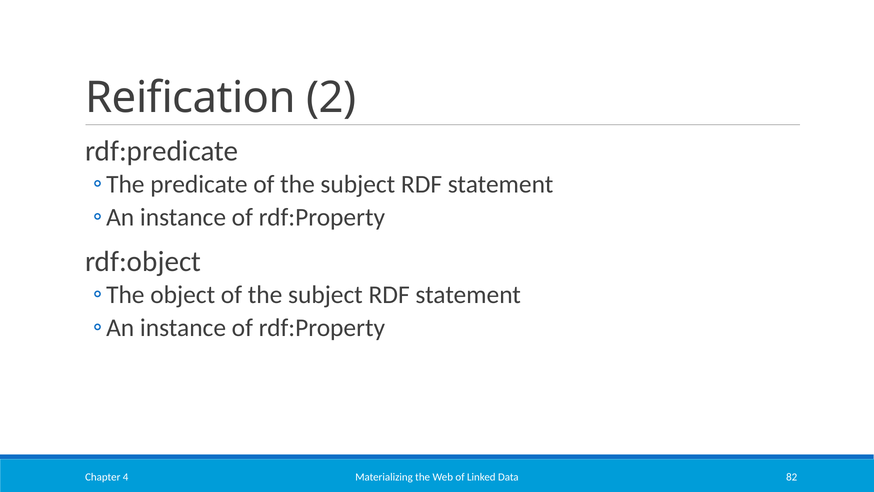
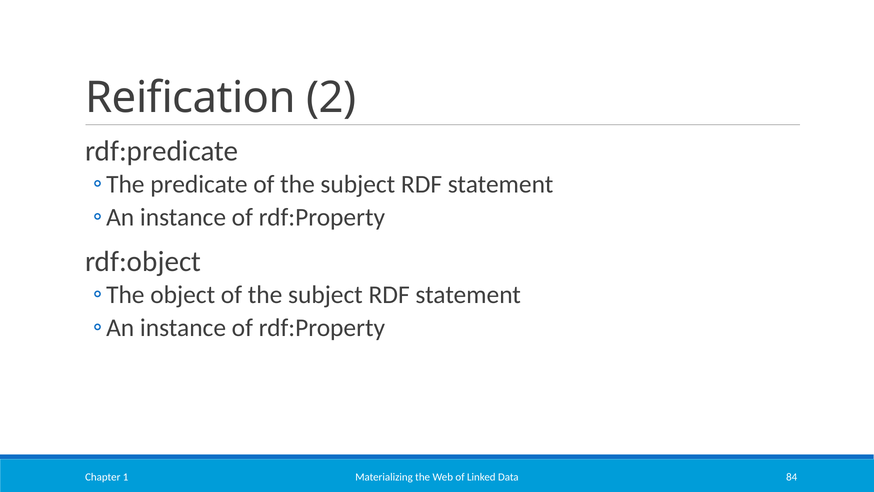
82: 82 -> 84 (792, 477)
4: 4 -> 1 (126, 477)
